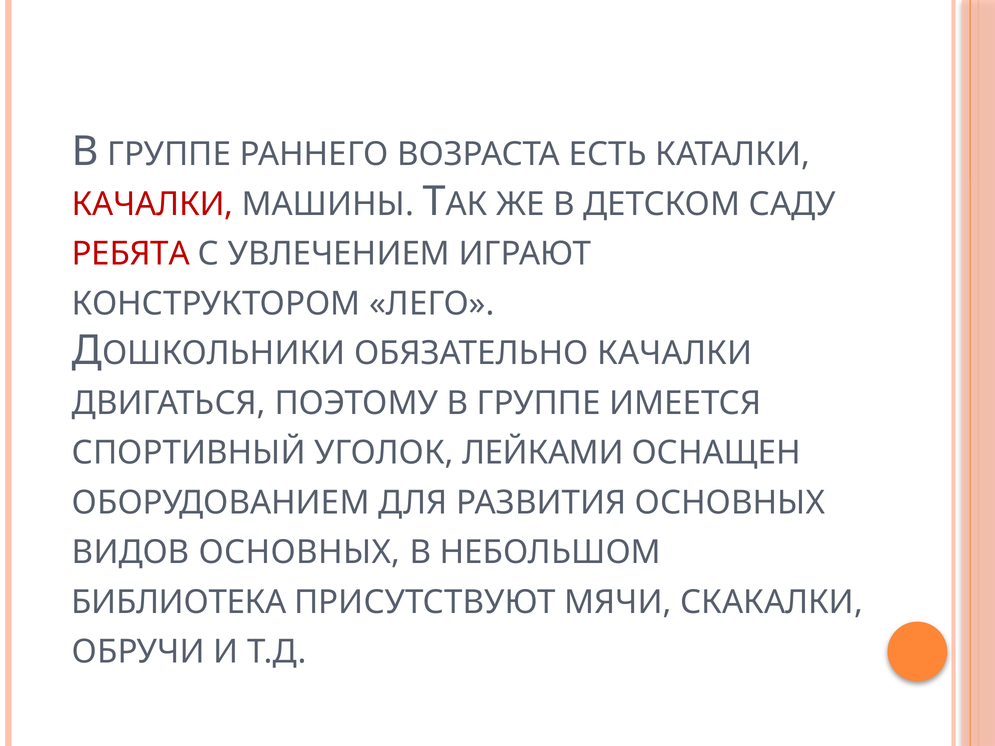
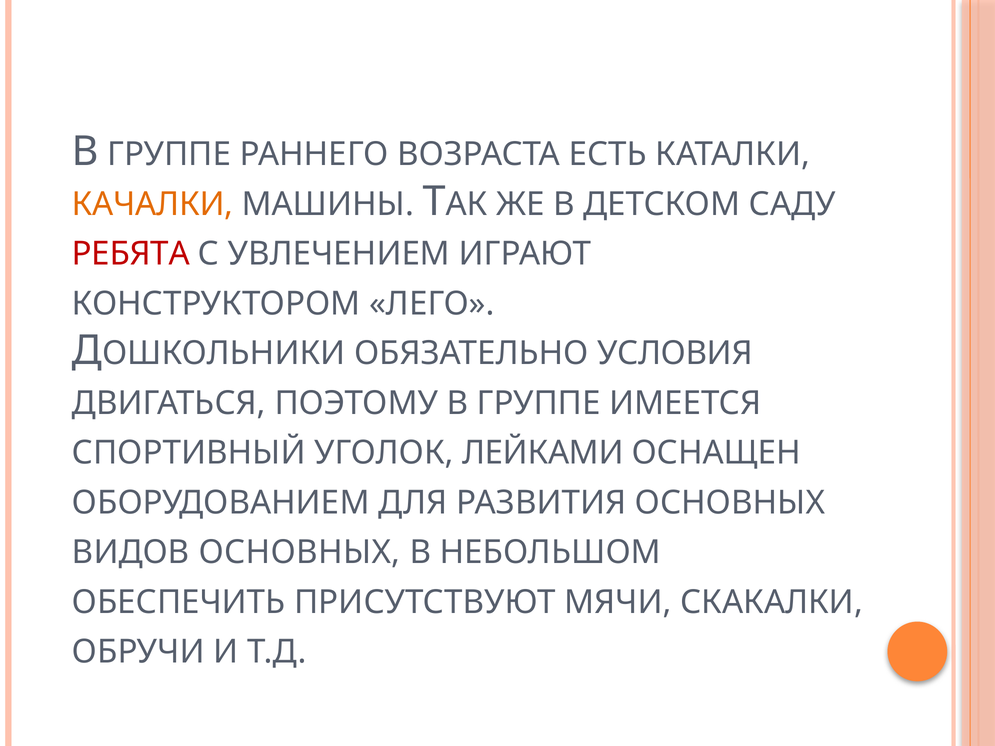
КАЧАЛКИ colour: red -> orange (153, 204)
ОБЯЗАТЕЛЬНО КАЧАЛКИ: КАЧАЛКИ -> УСЛОВИЯ (675, 354)
БИБЛИОТЕКА: БИБЛИОТЕКА -> ОБЕСПЕЧИТЬ (179, 602)
